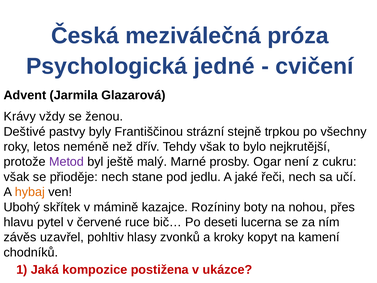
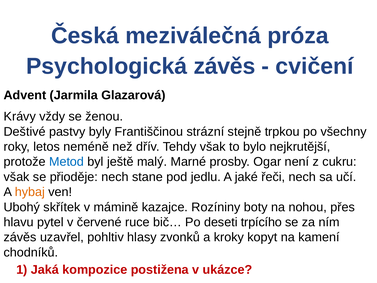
Psychologická jedné: jedné -> závěs (224, 66)
Metod colour: purple -> blue (67, 162)
lucerna: lucerna -> trpícího (261, 222)
